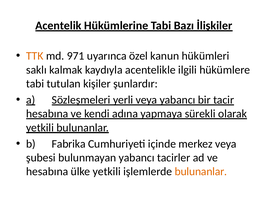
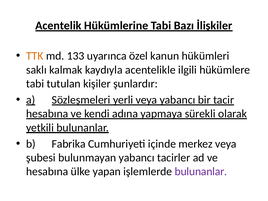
971: 971 -> 133 (76, 56)
ülke yetkili: yetkili -> yapan (107, 172)
bulunanlar colour: orange -> purple (201, 172)
